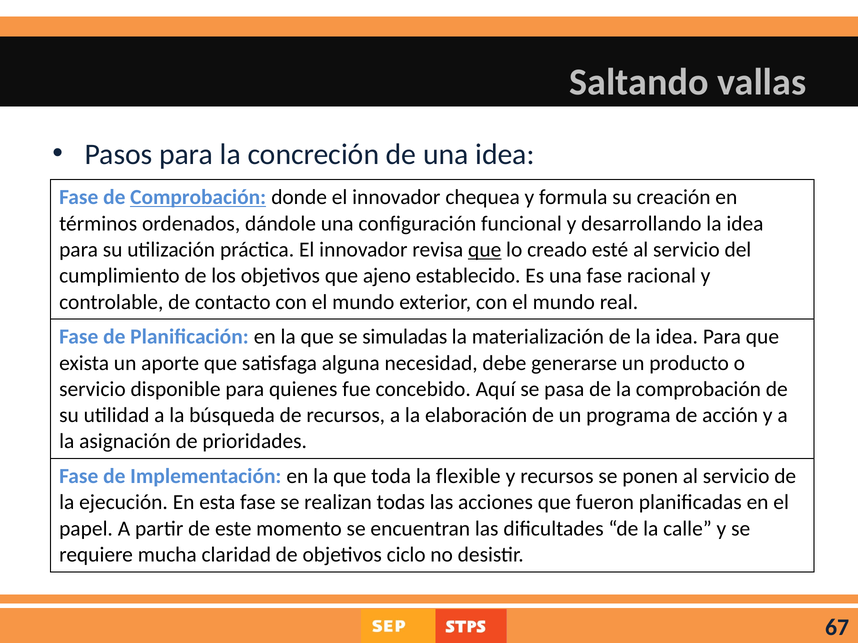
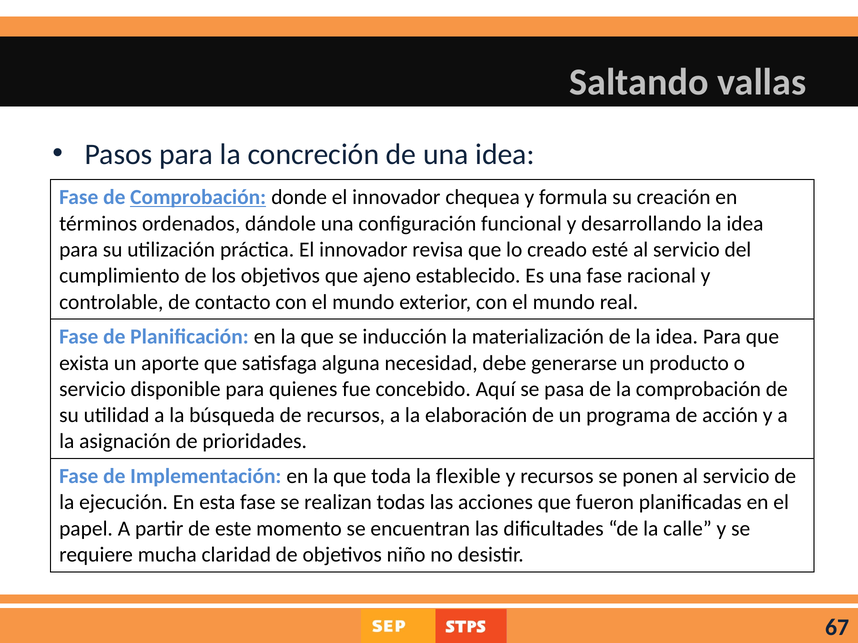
que underline: present -> none (485, 250)
simuladas: simuladas -> inducción (405, 337)
ciclo: ciclo -> niño (406, 555)
